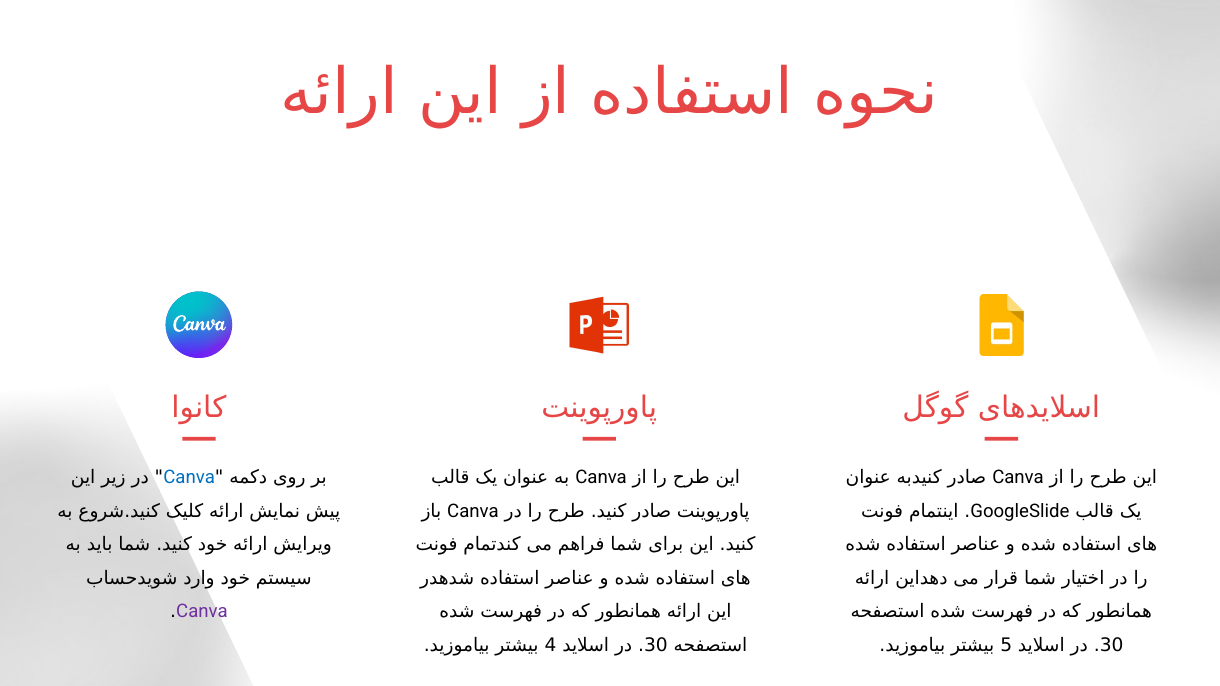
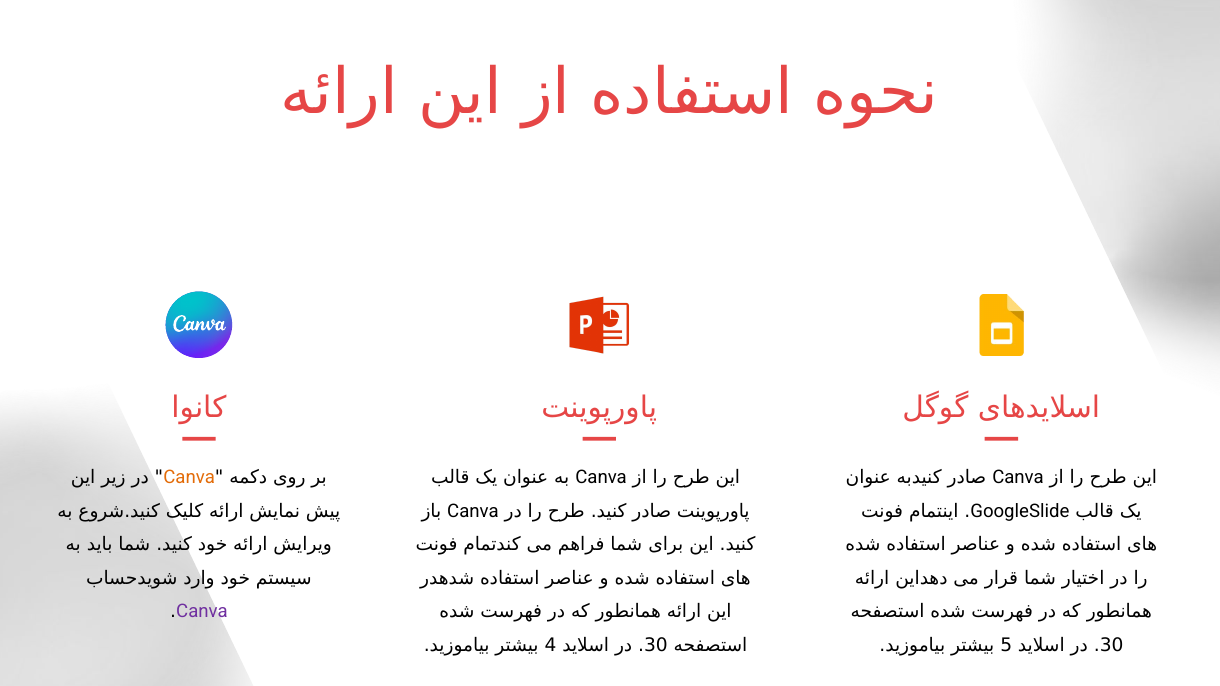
Canva colour: blue -> orange (189, 478)
